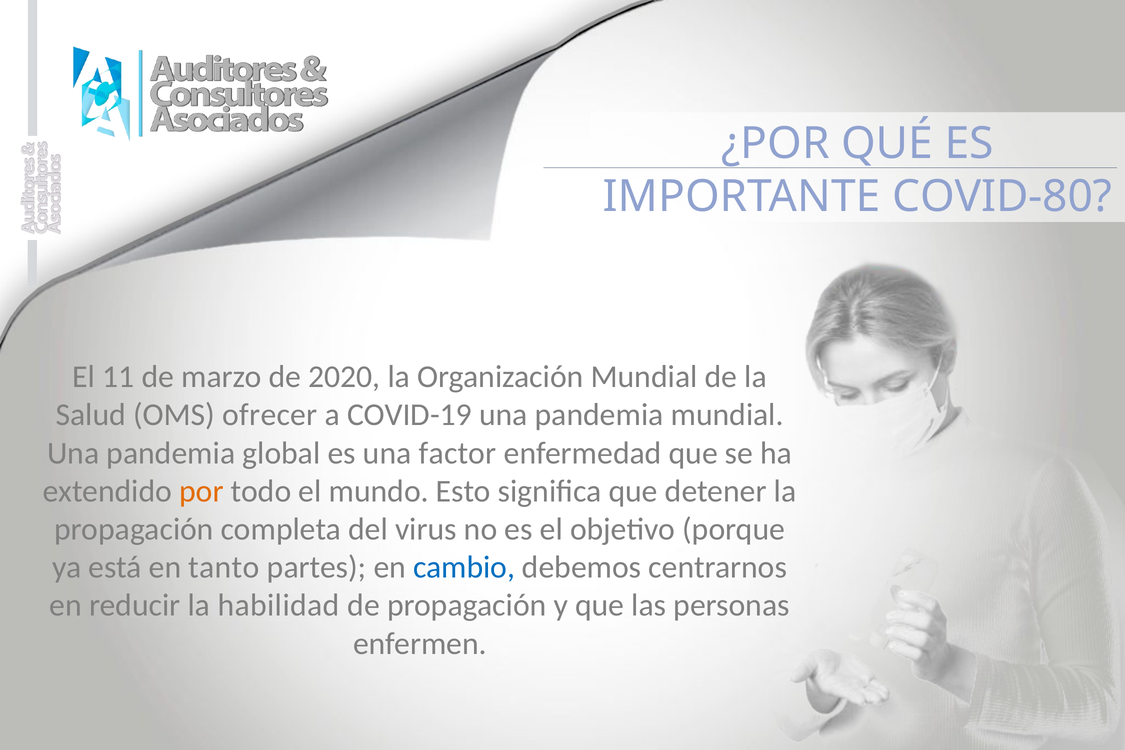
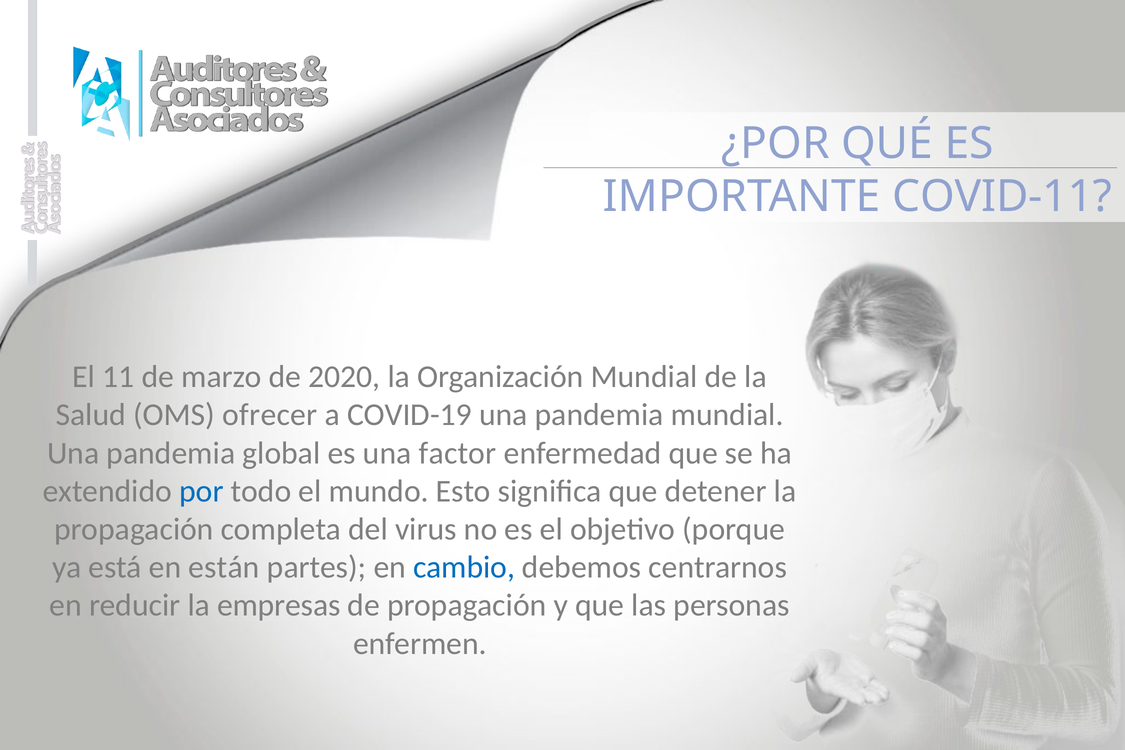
COVID-80: COVID-80 -> COVID-11 (1002, 197)
por colour: orange -> blue (202, 491)
tanto: tanto -> están (224, 567)
habilidad: habilidad -> empresas (279, 605)
